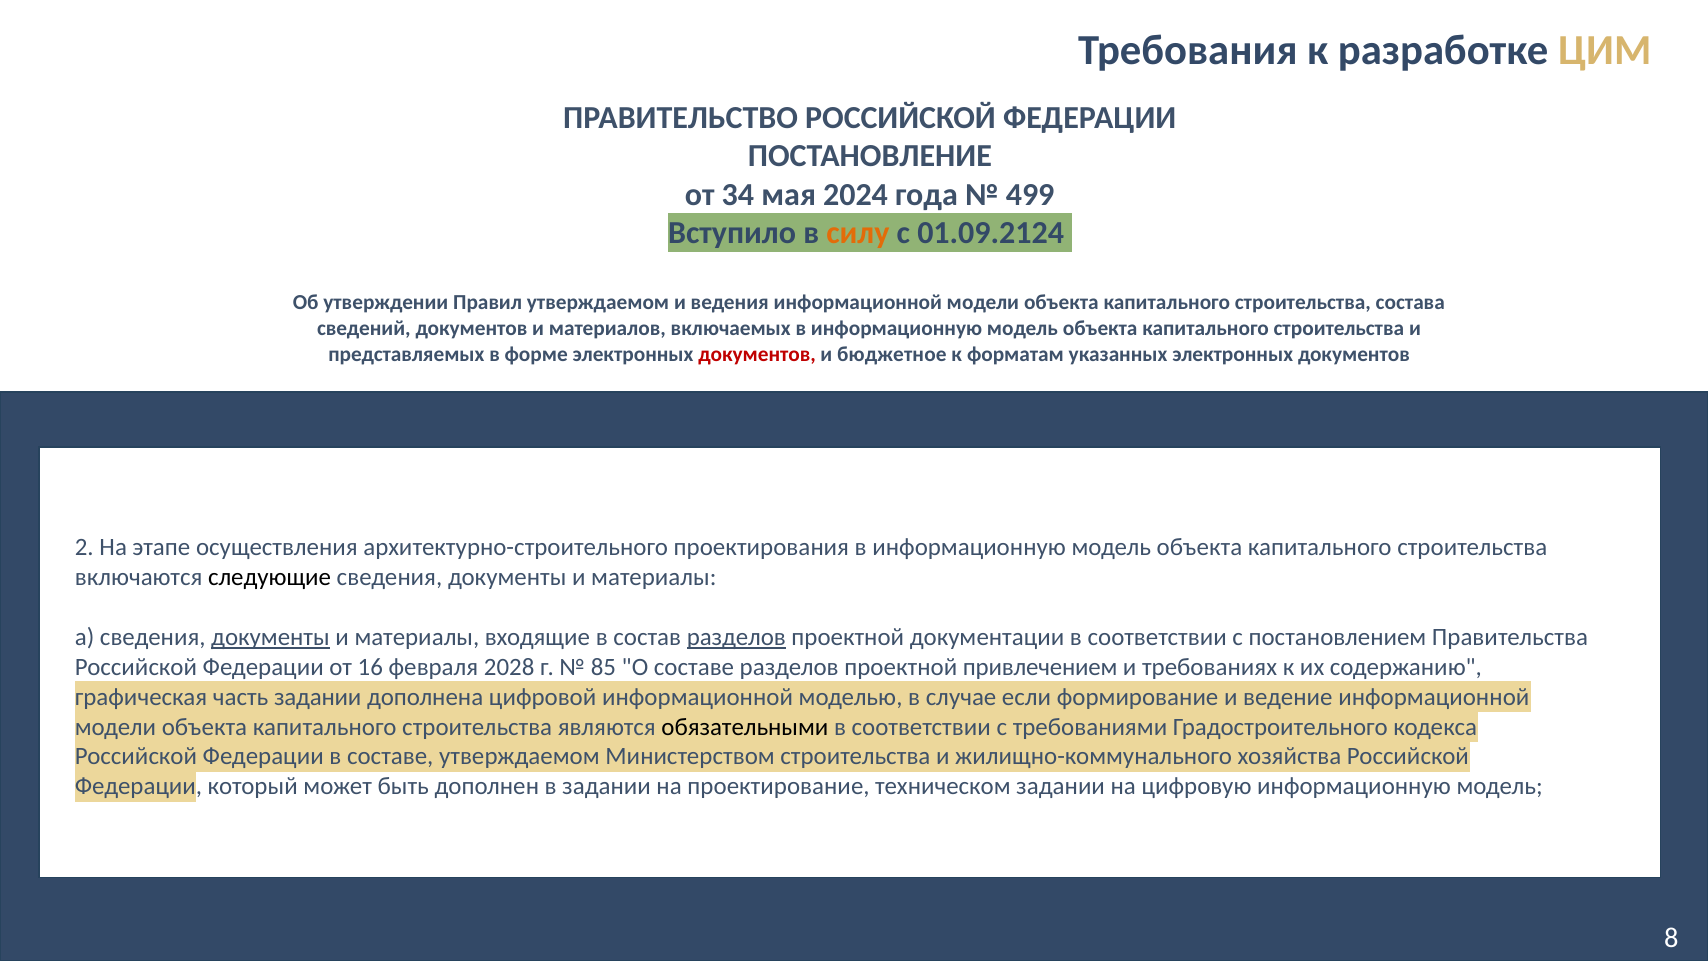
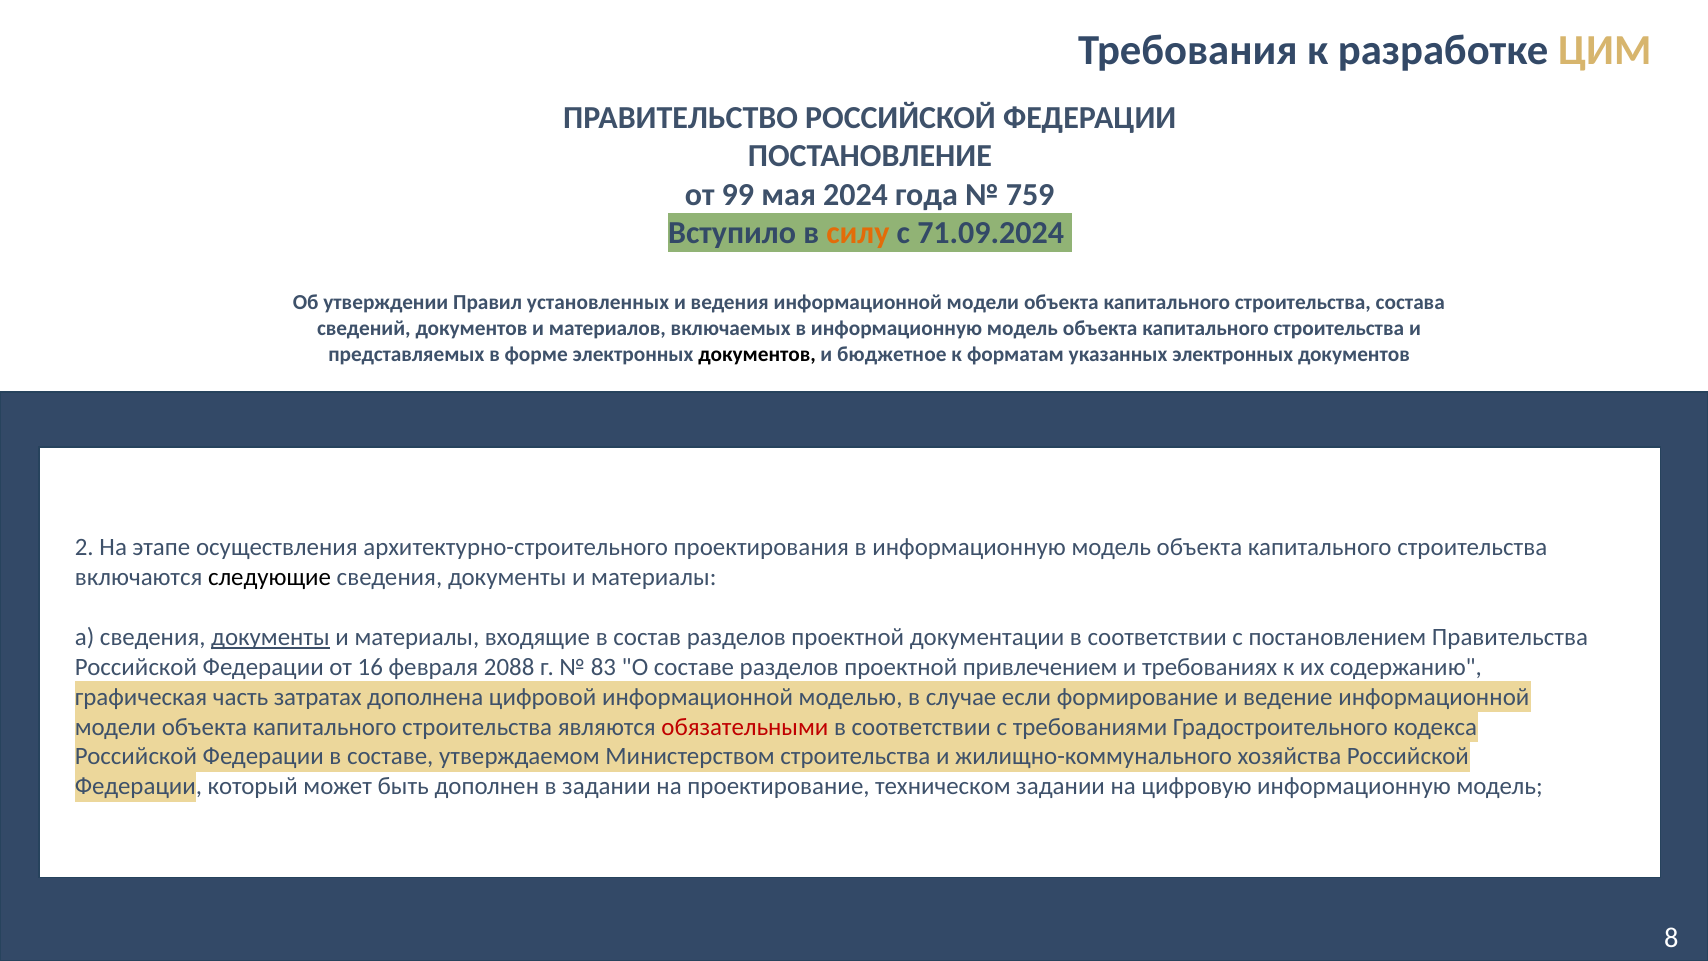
34: 34 -> 99 (738, 195)
499: 499 -> 759 (1030, 195)
01.09.2124: 01.09.2124 -> 71.09.2024 (991, 233)
Правил утверждаемом: утверждаемом -> установленных (598, 303)
документов colour: red -> black (757, 354)
разделов underline: present -> none (736, 637)
2028: 2028 -> 2088 (509, 667)
85: 85 -> 83 (603, 667)
часть задании: задании -> затратах (318, 697)
обязательными colour: black -> red (745, 727)
